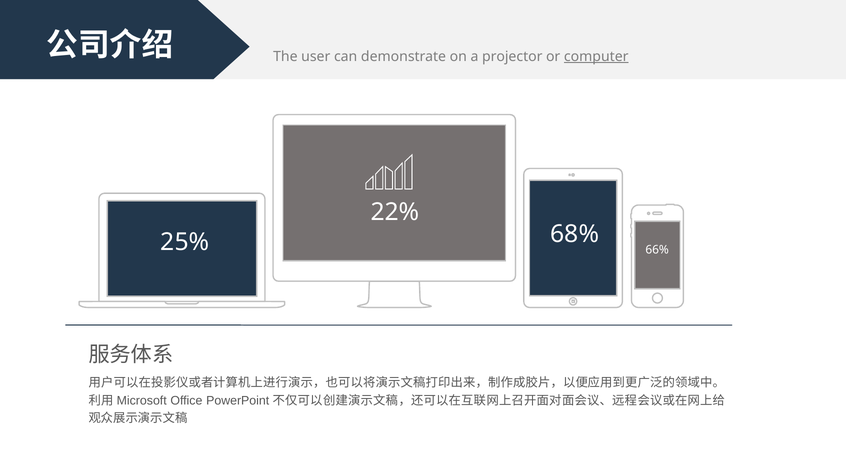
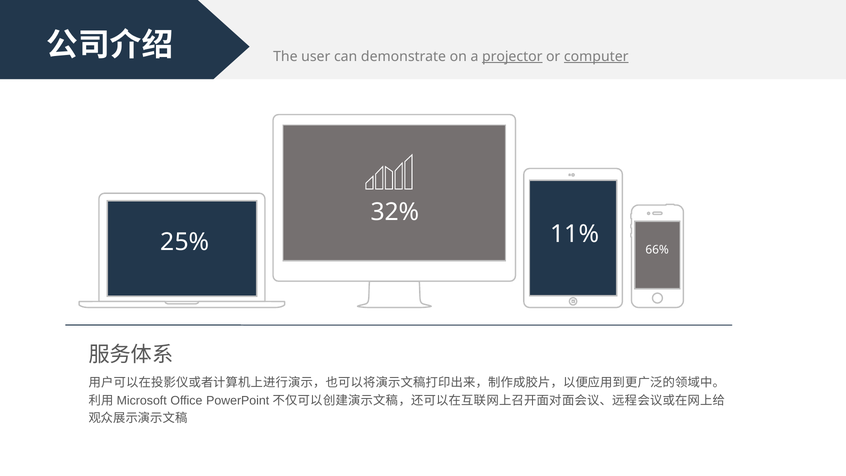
projector underline: none -> present (512, 56)
22%: 22% -> 32% (395, 212)
68%: 68% -> 11% (575, 234)
